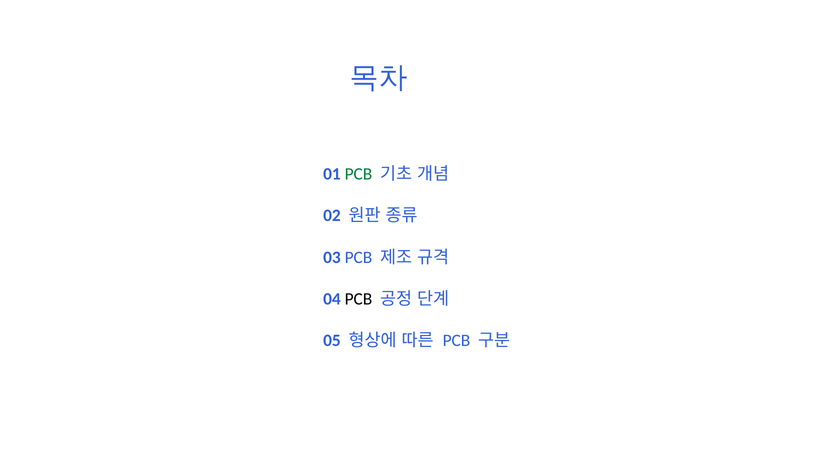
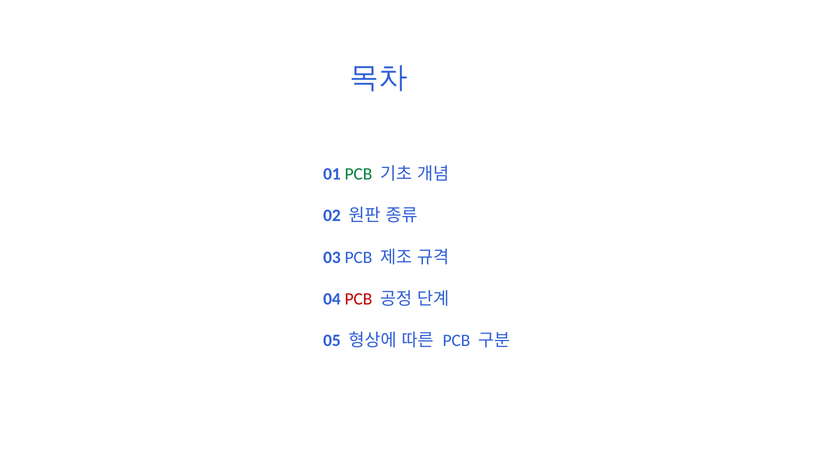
PCB colour: black -> red (358, 299)
